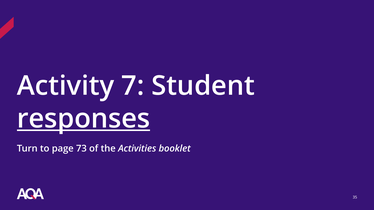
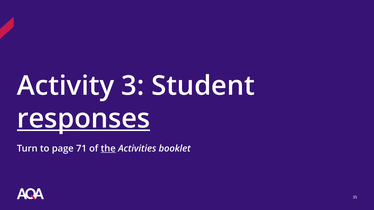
7: 7 -> 3 (133, 86)
73: 73 -> 71 (81, 149)
the underline: none -> present (108, 149)
